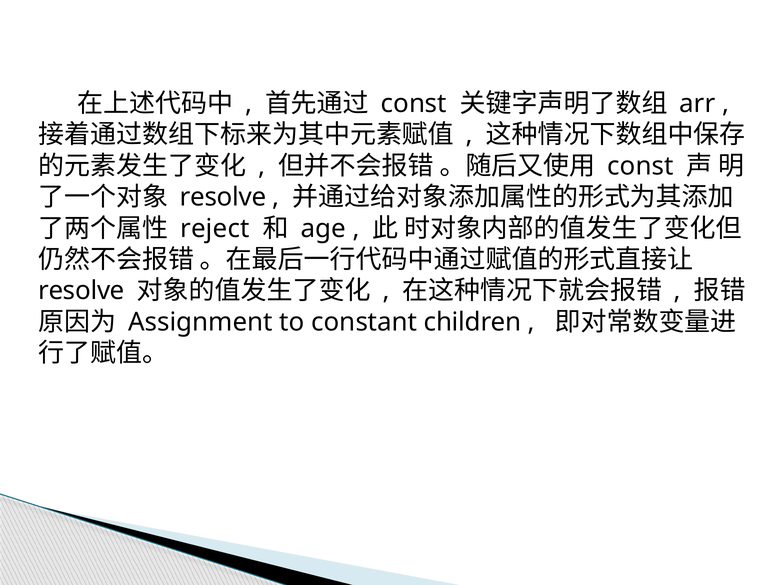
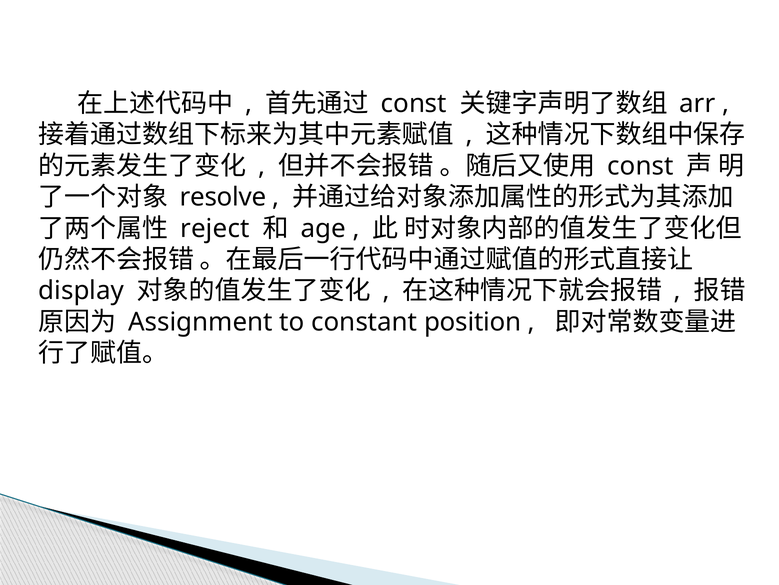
resolve: resolve -> display (81, 290)
children: children -> position (473, 322)
